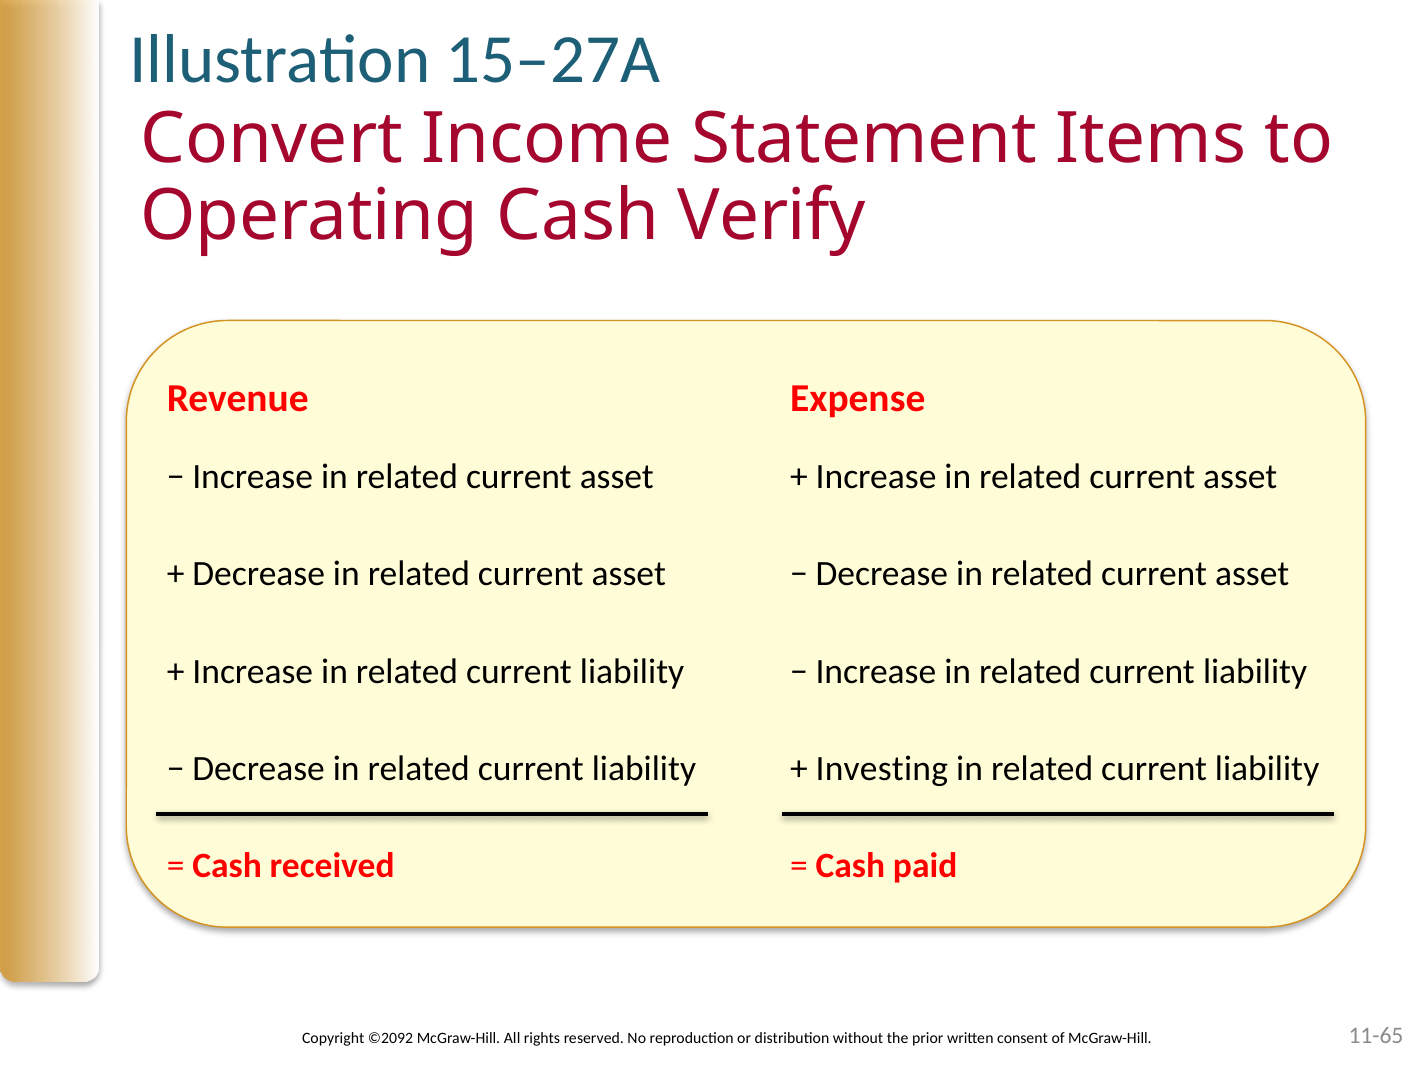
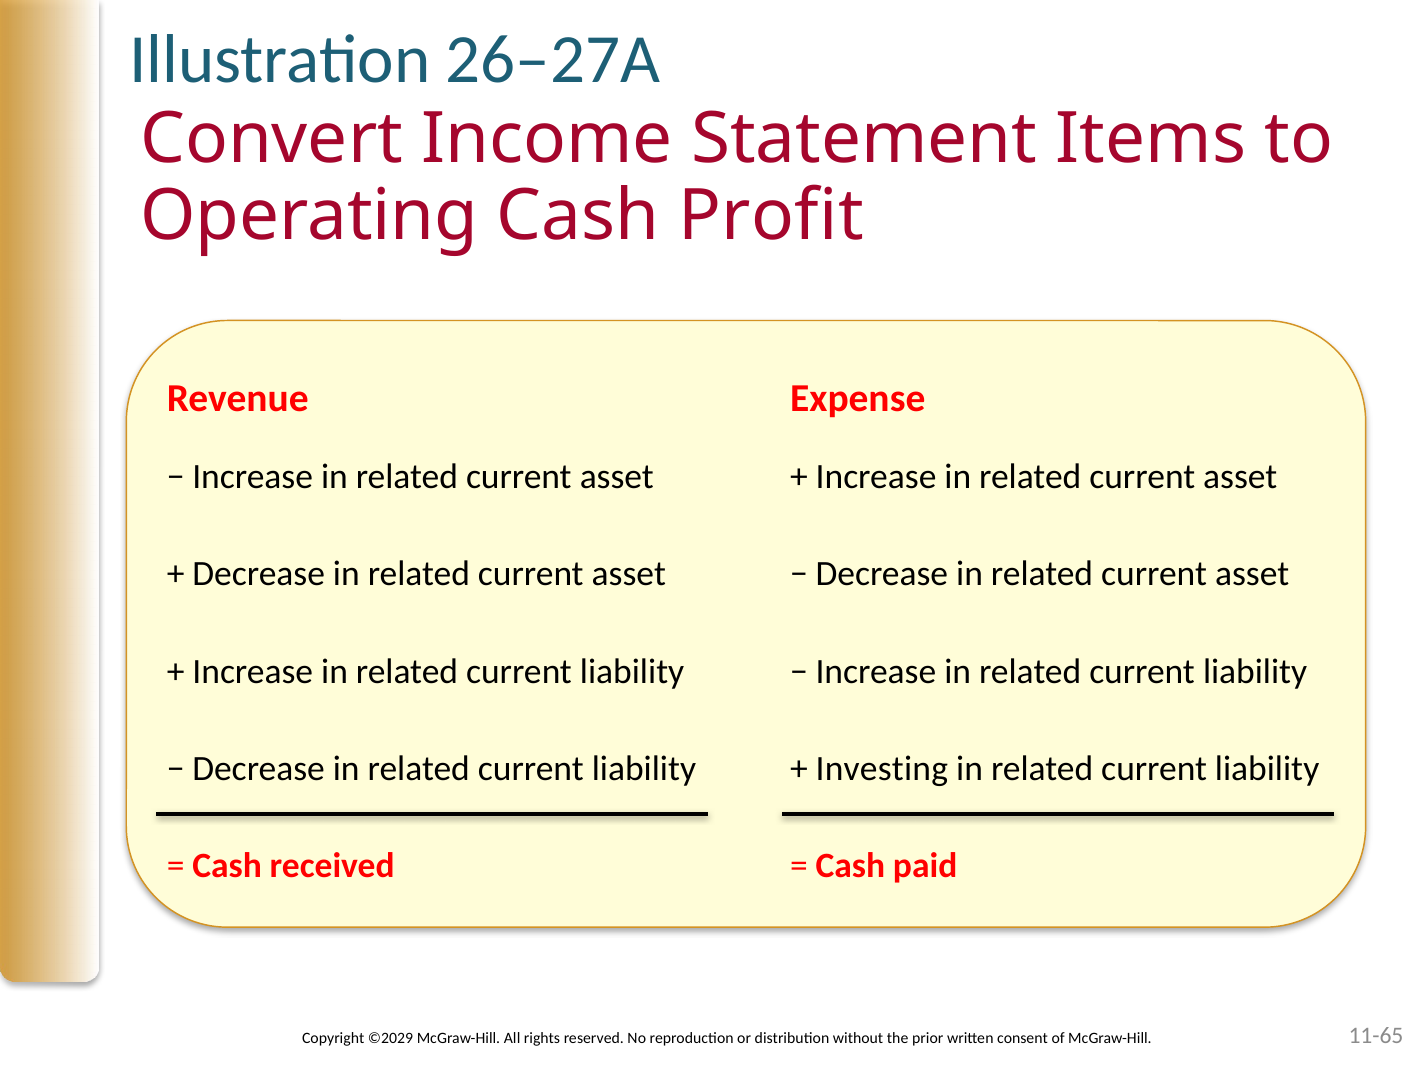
15–27A: 15–27A -> 26–27A (553, 60)
Verify: Verify -> Profit (771, 216)
©2092: ©2092 -> ©2029 (391, 1038)
